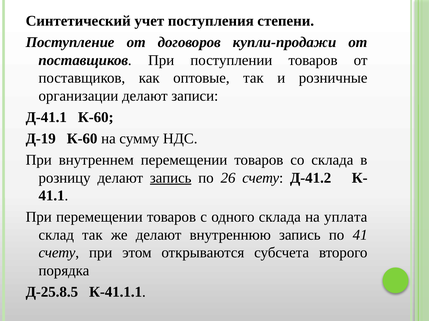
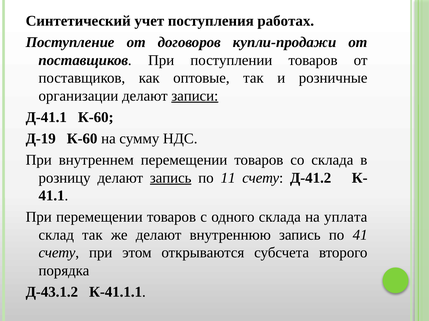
степени: степени -> работах (286, 21)
записи underline: none -> present (195, 96)
26: 26 -> 11 (228, 178)
Д-25.8.5: Д-25.8.5 -> Д-43.1.2 (52, 293)
